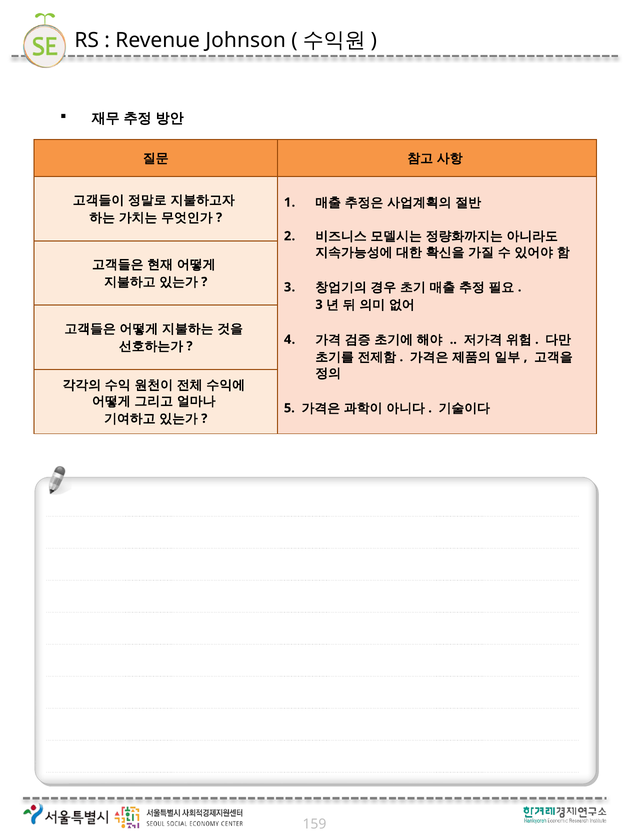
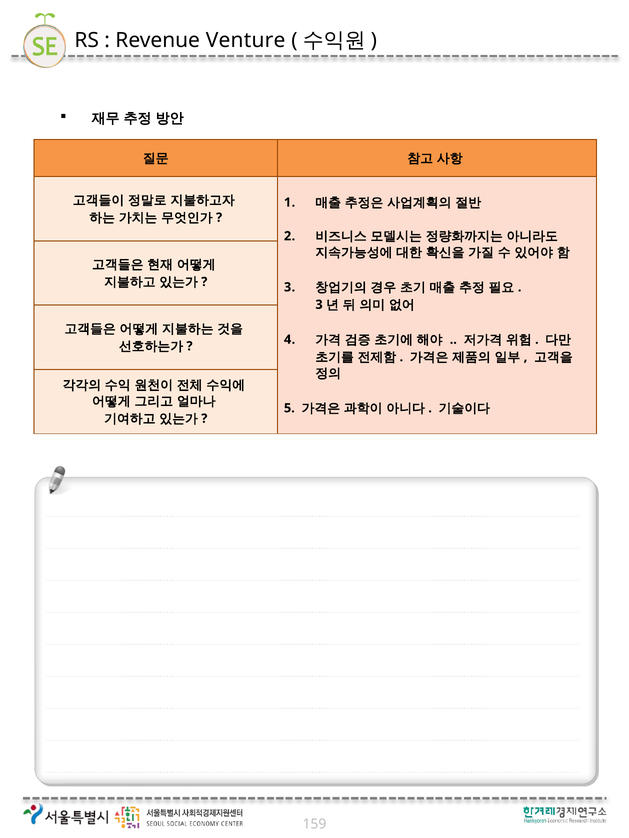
Johnson: Johnson -> Venture (246, 40)
